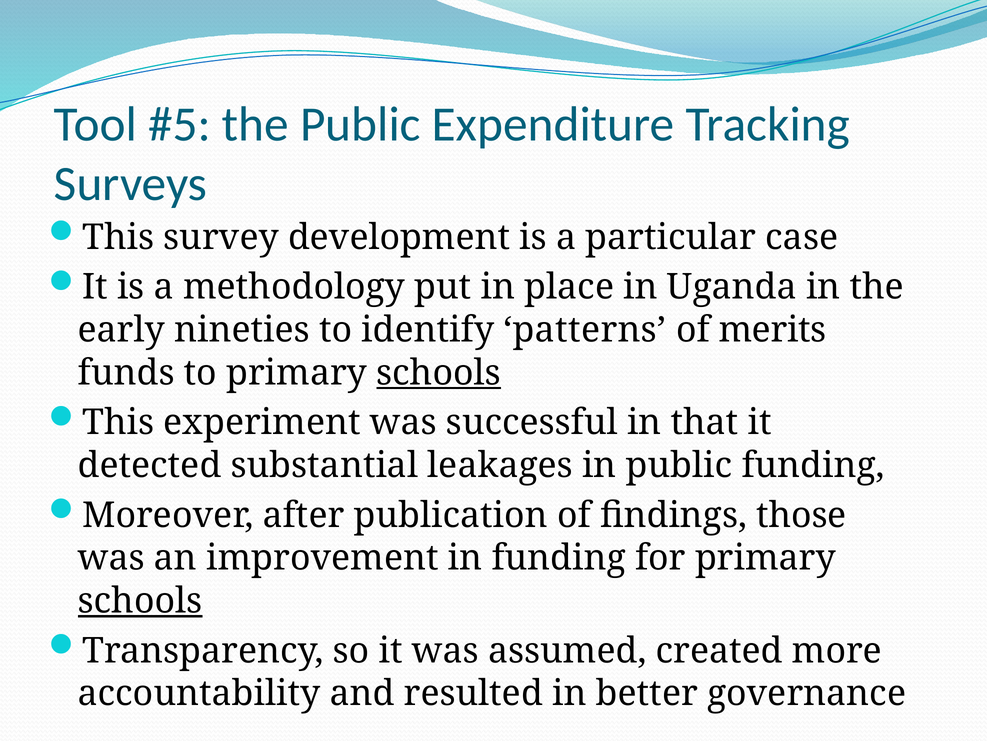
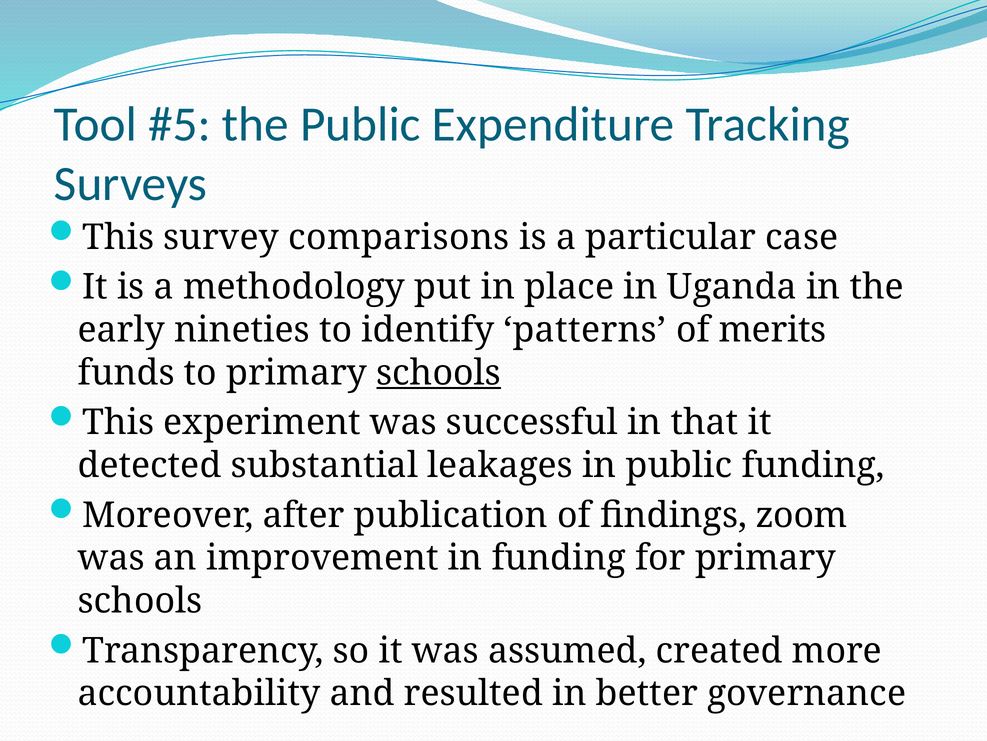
development: development -> comparisons (399, 237)
those: those -> zoom (802, 515)
schools underline: present -> none (140, 600)
